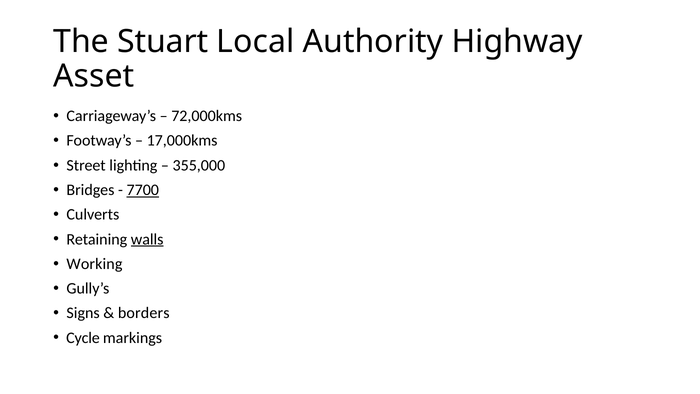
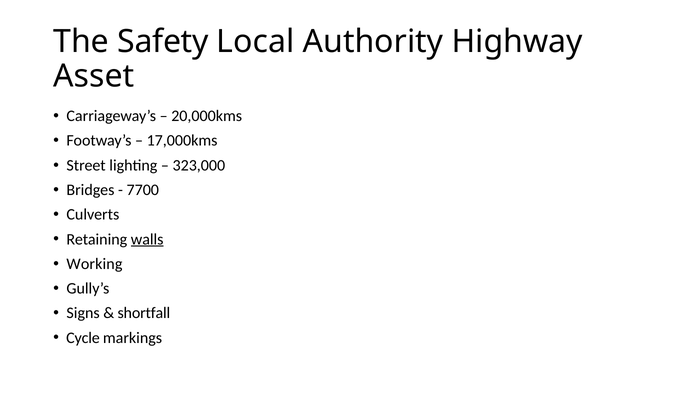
Stuart: Stuart -> Safety (163, 41)
72,000kms: 72,000kms -> 20,000kms (207, 116)
355,000: 355,000 -> 323,000 (199, 165)
7700 underline: present -> none (143, 190)
borders: borders -> shortfall (144, 313)
